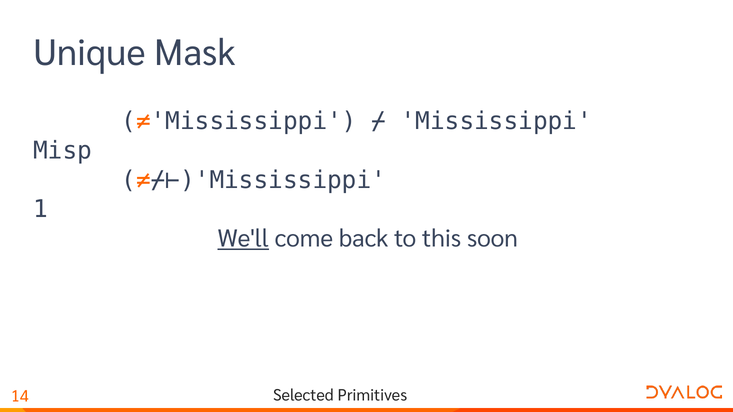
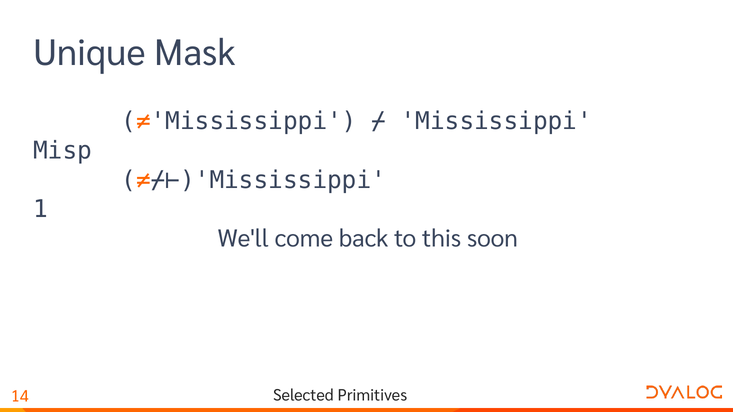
We'll underline: present -> none (243, 239)
